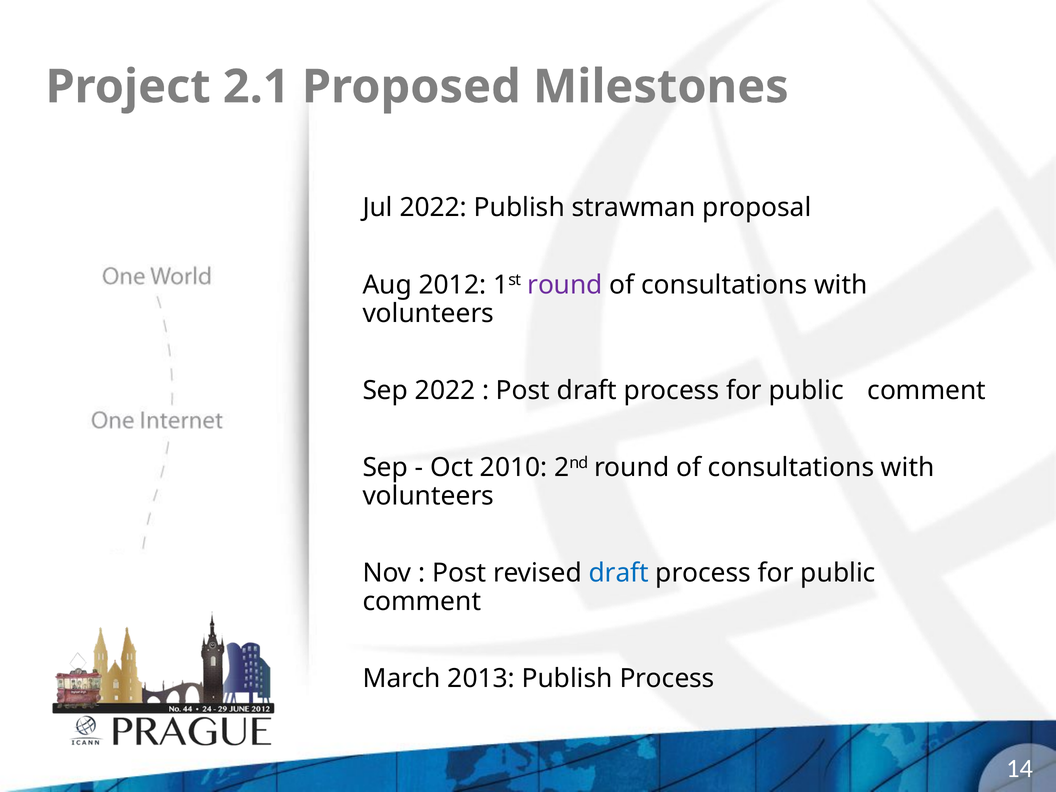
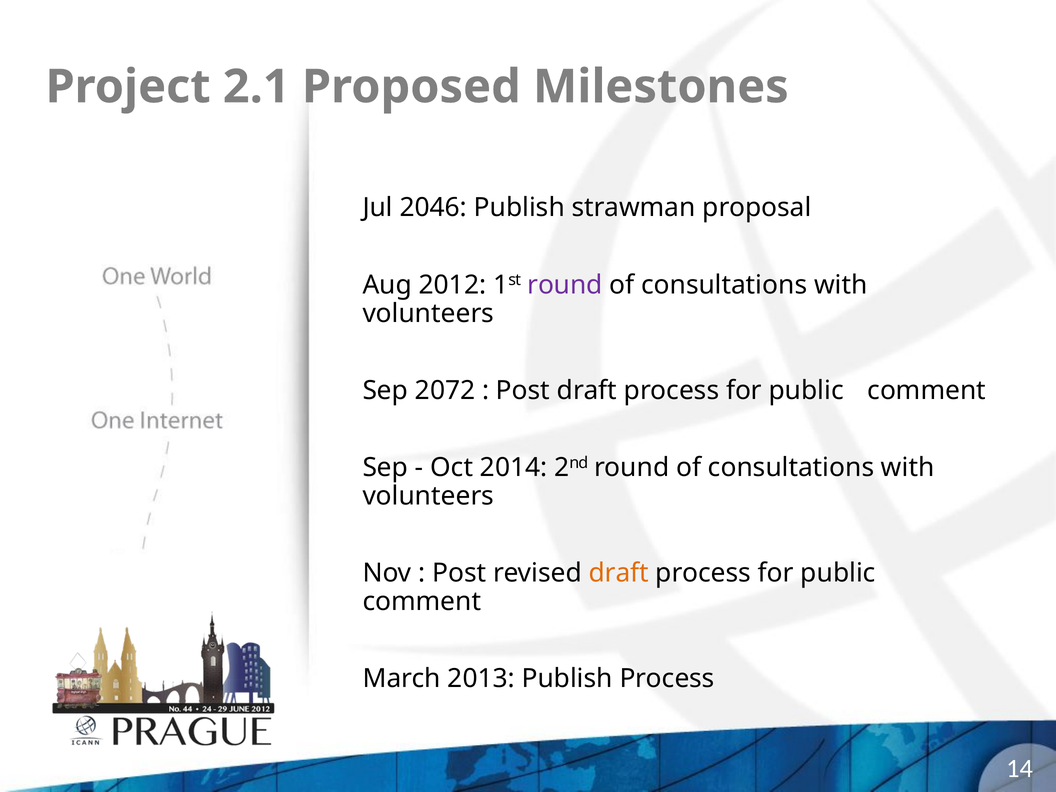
Jul 2022: 2022 -> 2046 (433, 208)
Sep 2022: 2022 -> 2072 (445, 390)
2010: 2010 -> 2014 (514, 468)
draft colour: blue -> orange (619, 573)
